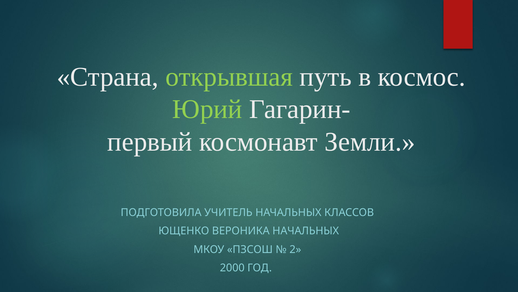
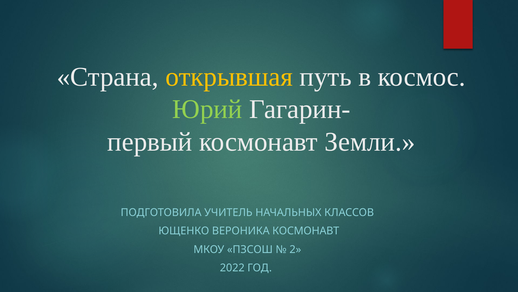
открывшая colour: light green -> yellow (229, 77)
ВЕРОНИКА НАЧАЛЬНЫХ: НАЧАЛЬНЫХ -> КОСМОНАВТ (306, 231)
2000: 2000 -> 2022 (232, 267)
